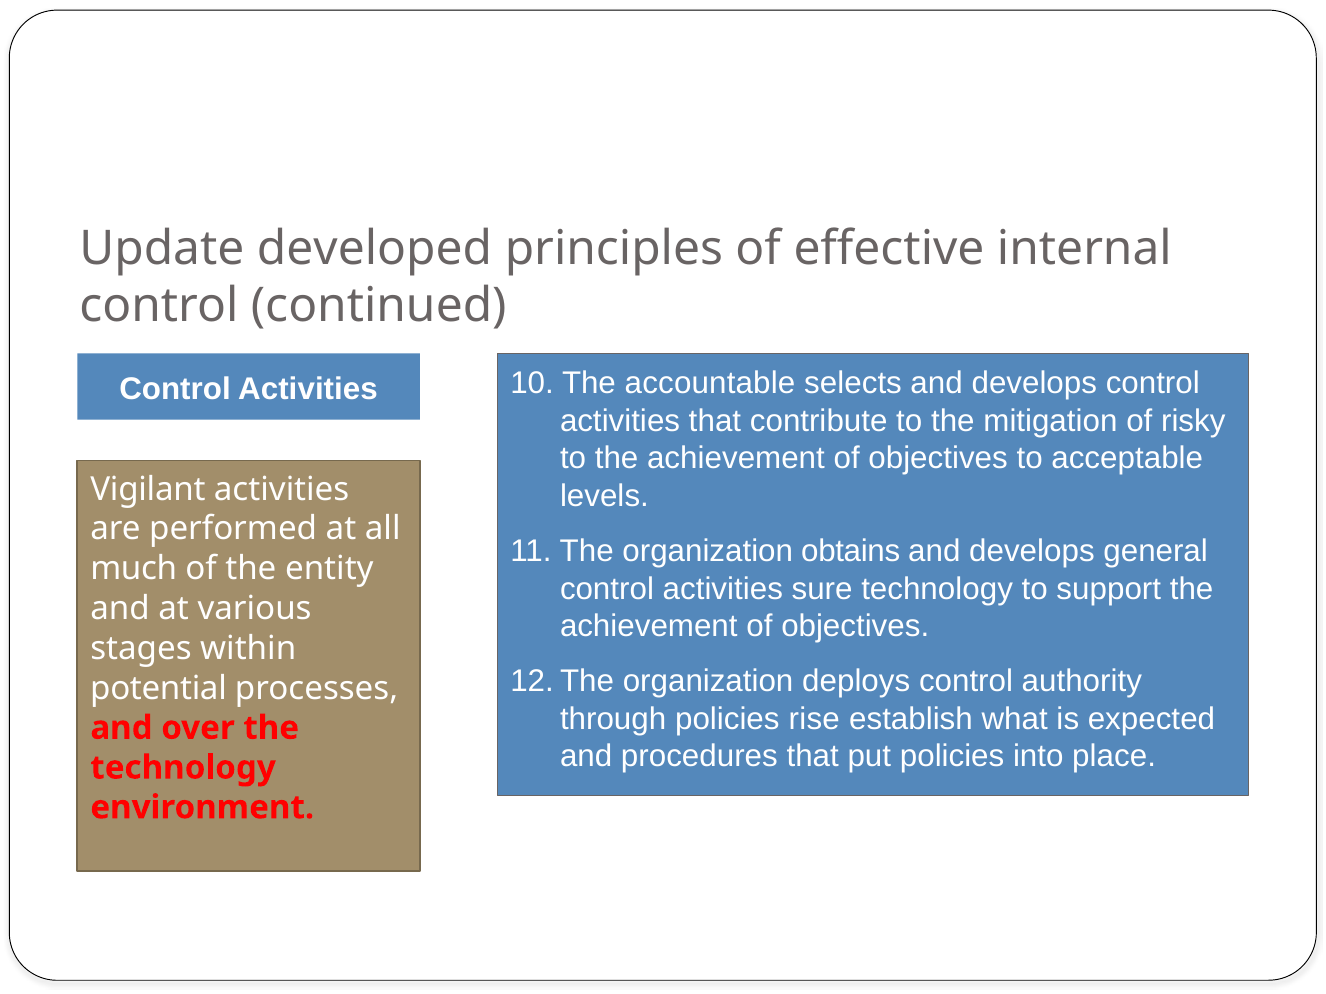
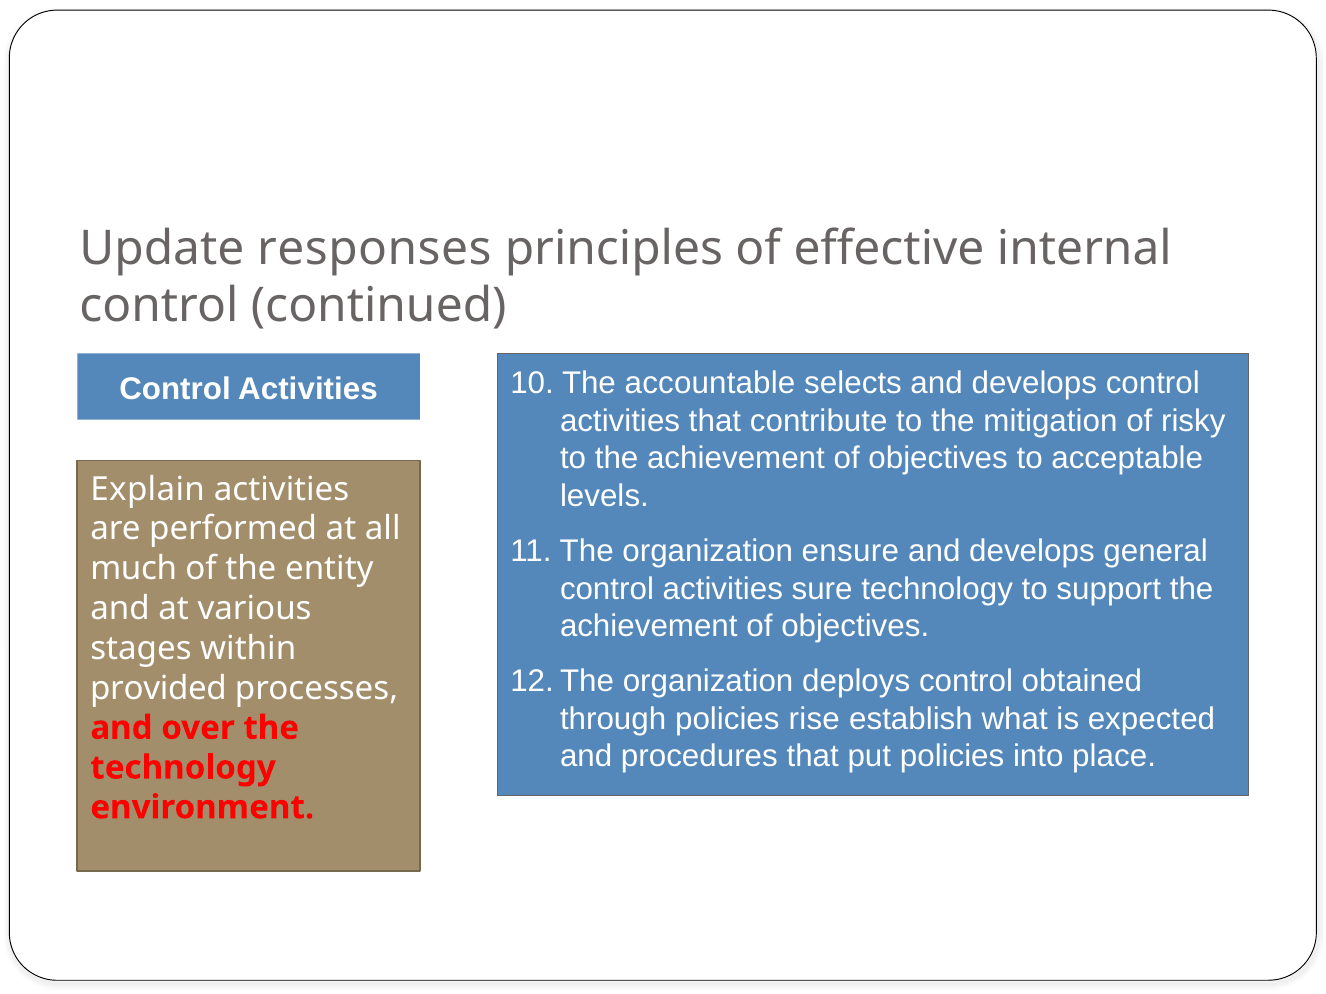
developed: developed -> responses (374, 249)
Vigilant: Vigilant -> Explain (148, 490)
obtains: obtains -> ensure (850, 551)
authority: authority -> obtained (1082, 682)
potential: potential -> provided (159, 688)
